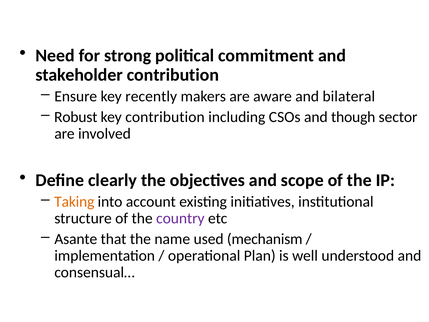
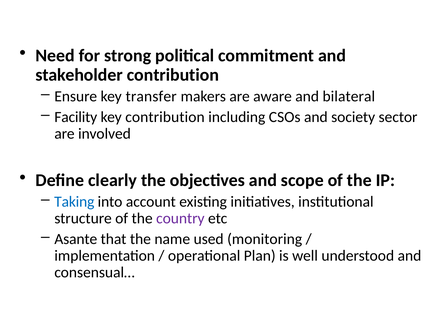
recently: recently -> transfer (151, 96)
Robust: Robust -> Facility (76, 117)
though: though -> society (353, 117)
Taking colour: orange -> blue (74, 202)
mechanism: mechanism -> monitoring (265, 239)
